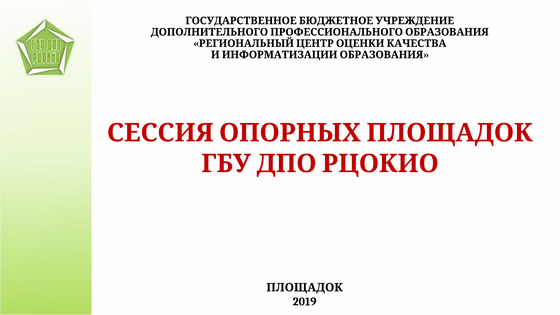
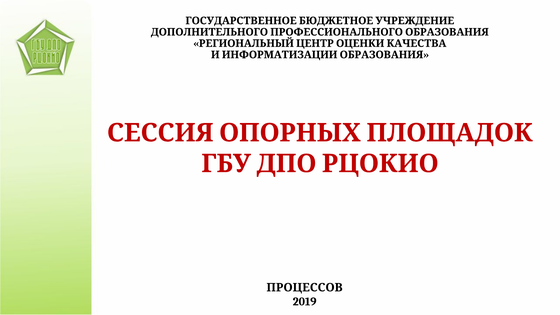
ПЛОЩАДОК: ПЛОЩАДОК -> ПРОЦЕССОВ (305, 287)
